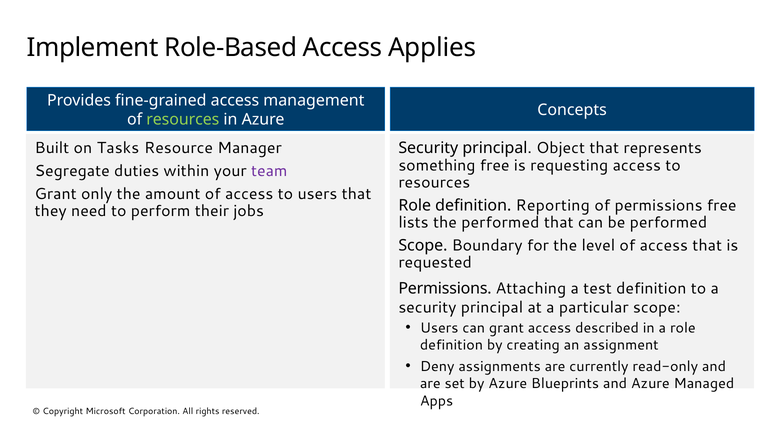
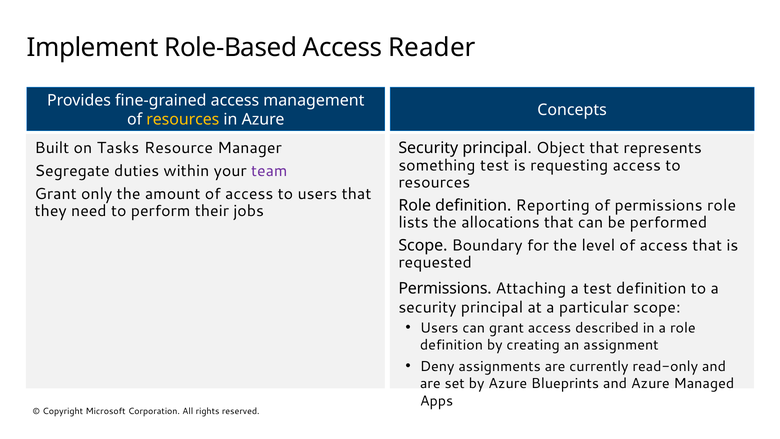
Applies: Applies -> Reader (432, 48)
resources colour: light green -> yellow (183, 119)
something free: free -> test (495, 165)
permissions free: free -> role (722, 205)
the performed: performed -> allocations (500, 222)
